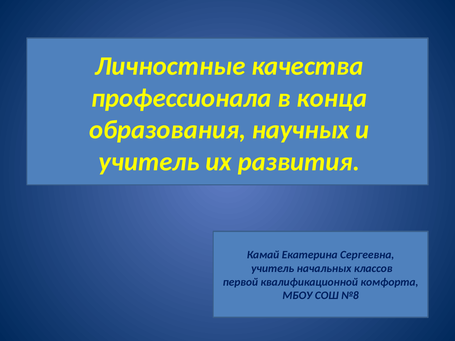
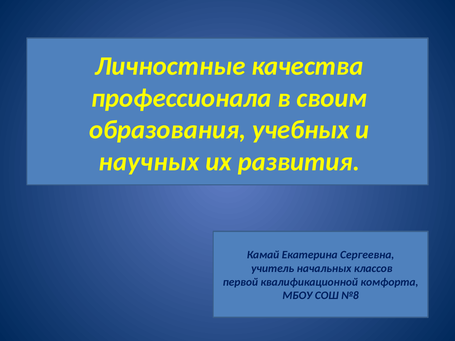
конца: конца -> своим (332, 98)
научных: научных -> учебных (301, 130)
учитель: учитель -> научных (149, 162)
